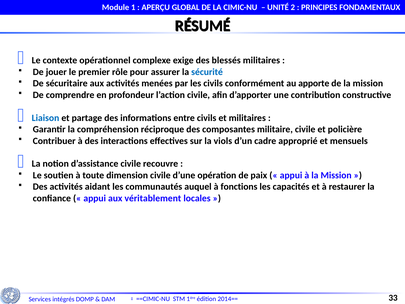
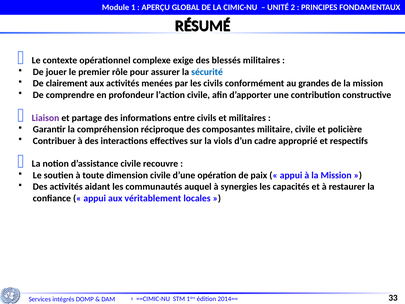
sécuritaire: sécuritaire -> clairement (67, 83)
apporte: apporte -> grandes (314, 83)
Liaison colour: blue -> purple (45, 118)
mensuels: mensuels -> respectifs (349, 141)
fonctions: fonctions -> synergies (239, 187)
